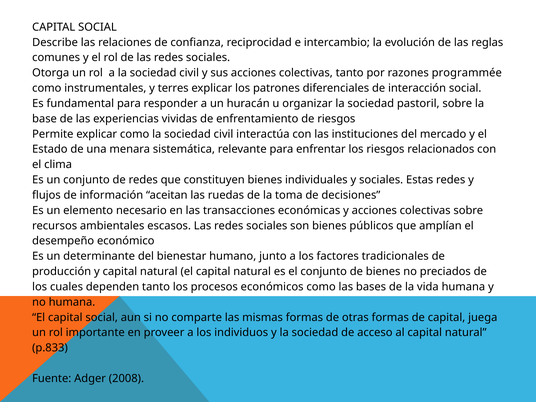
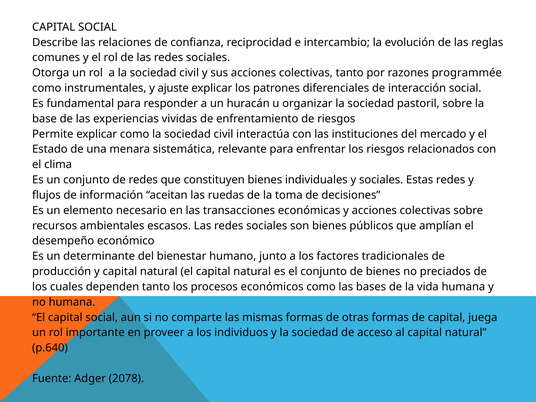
terres: terres -> ajuste (173, 88)
p.833: p.833 -> p.640 (50, 348)
2008: 2008 -> 2078 (126, 378)
